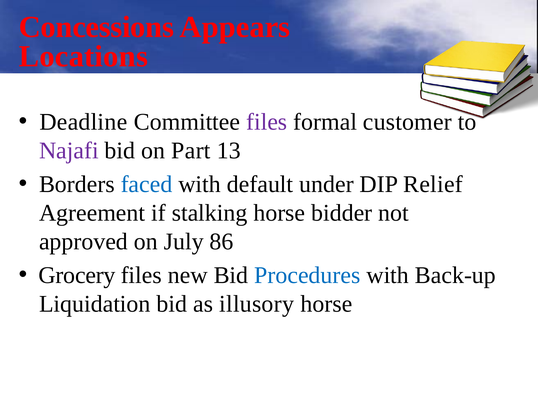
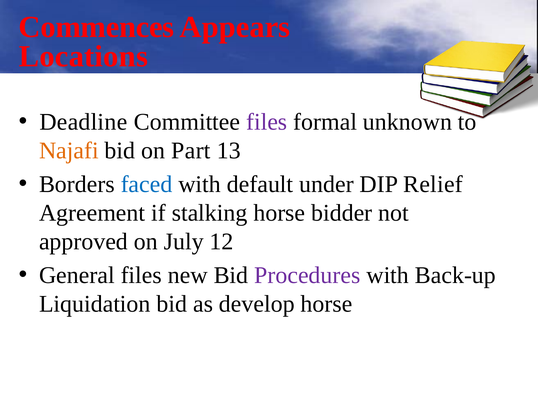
Concessions: Concessions -> Commences (96, 27)
customer: customer -> unknown (407, 122)
Najafi colour: purple -> orange (69, 151)
86: 86 -> 12 (222, 241)
Grocery: Grocery -> General (77, 275)
Procedures colour: blue -> purple (307, 275)
illusory: illusory -> develop (257, 304)
